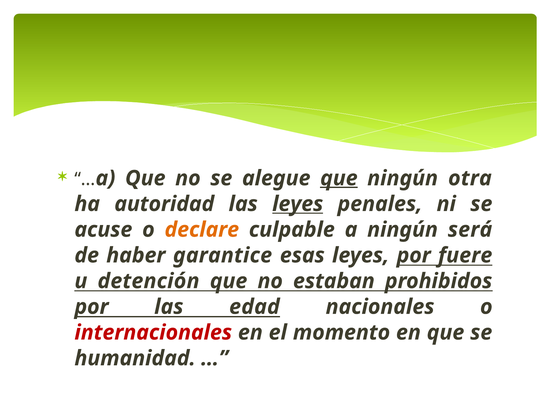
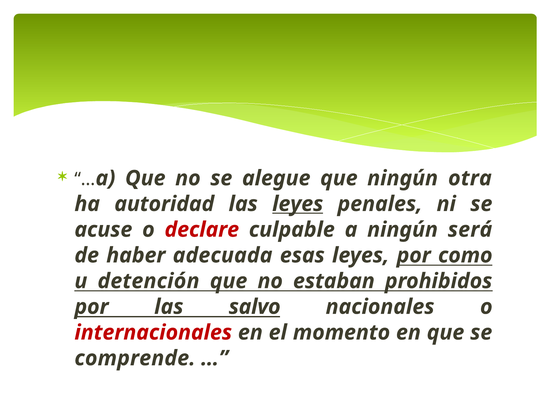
que underline: present -> none (339, 178)
declare colour: orange -> red (202, 229)
garantice: garantice -> adecuada (223, 255)
fuere: fuere -> como (465, 255)
edad: edad -> salvo (255, 306)
humanidad: humanidad -> comprende (135, 358)
